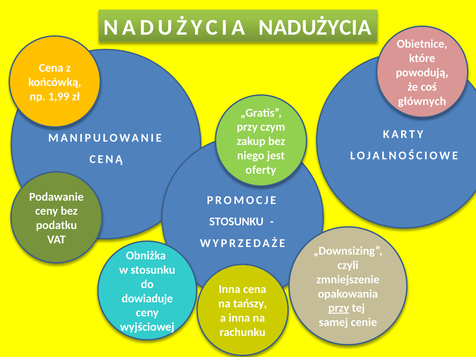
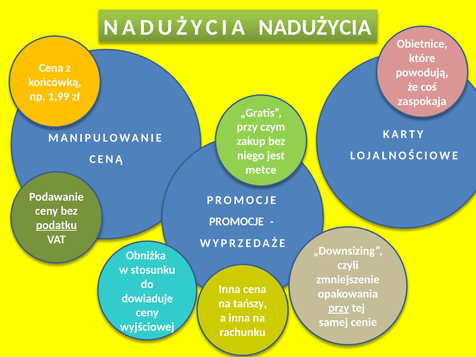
głównych: głównych -> zaspokaja (422, 101)
oferty: oferty -> metce (261, 170)
STOSUNKU: STOSUNKU -> PROMOCJE (236, 222)
podatku underline: none -> present (56, 225)
